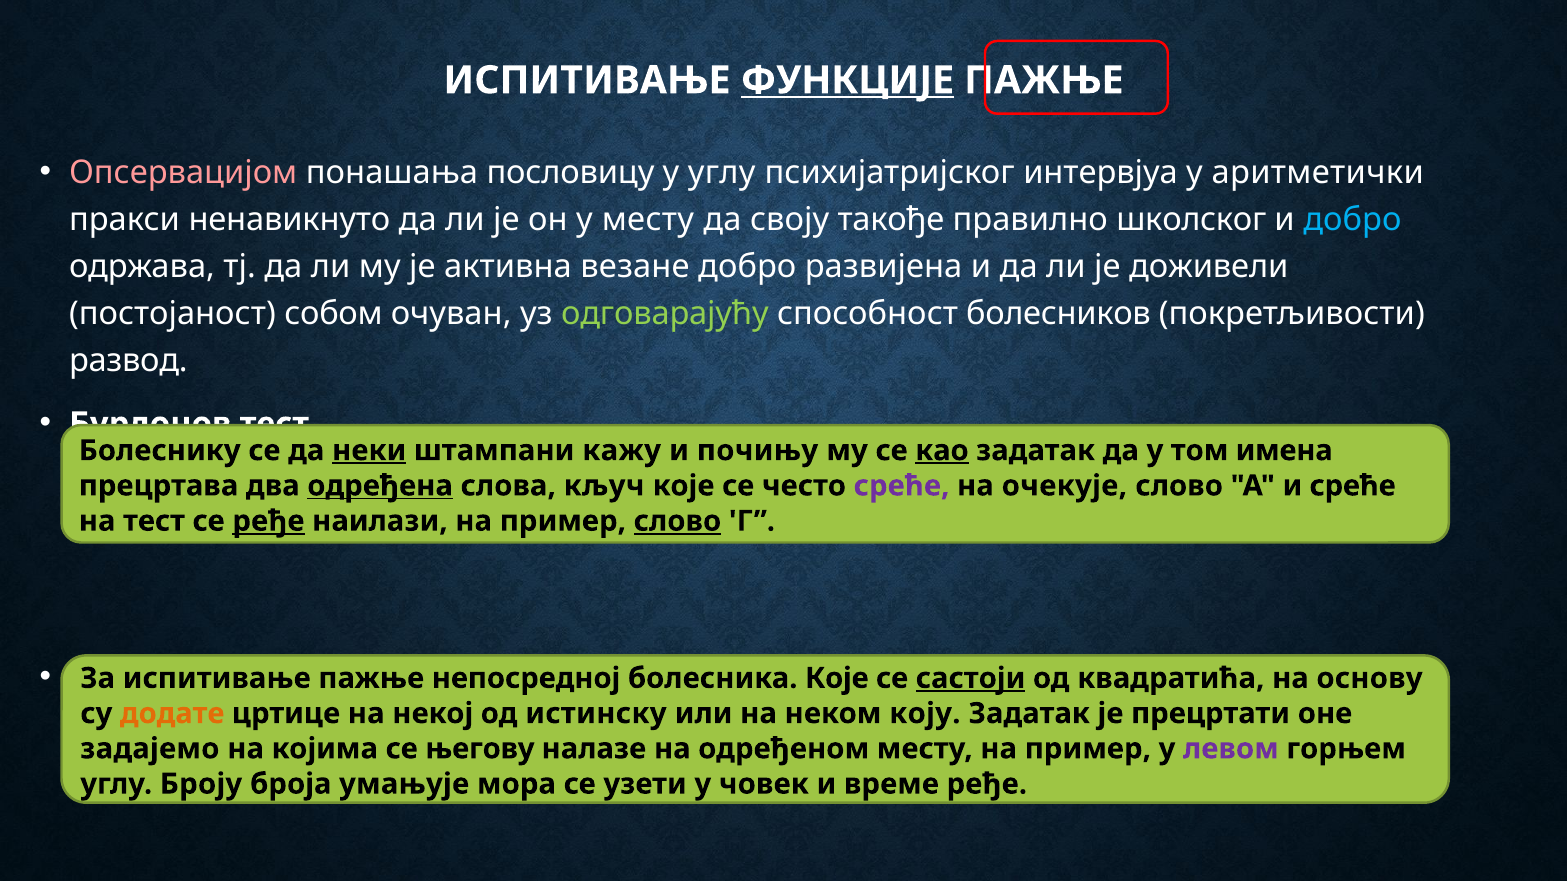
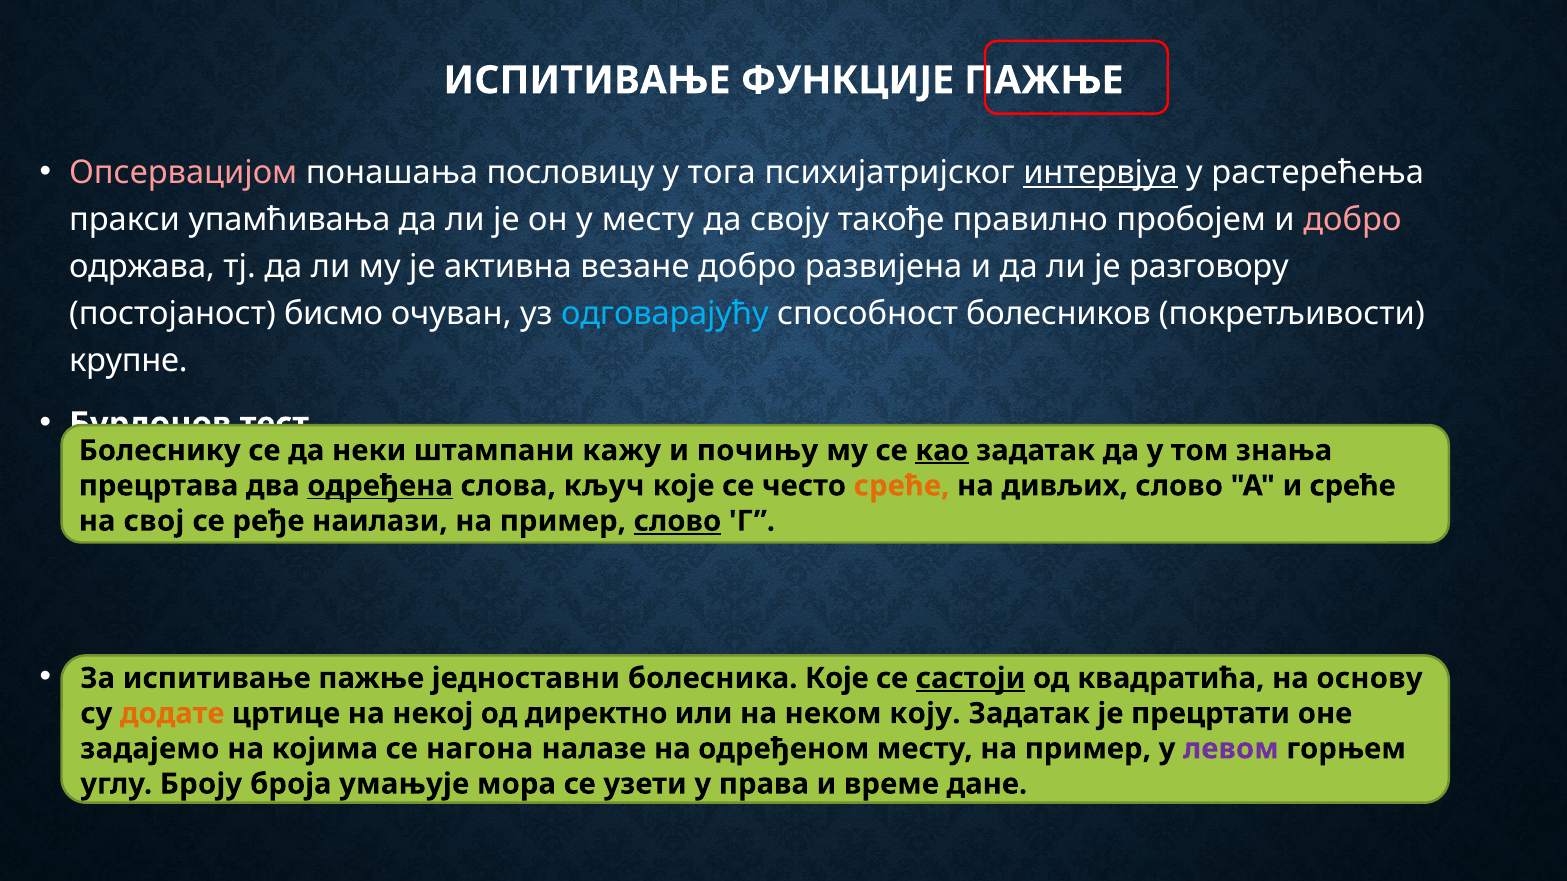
ФУНКЦИЈЕ underline: present -> none (847, 80)
у углу: углу -> тога (722, 173)
интервјуа underline: none -> present (1101, 173)
аритметички: аритметички -> растерећења (1318, 173)
ненавикнуто: ненавикнуто -> упамћивања (289, 220)
школског: школског -> пробојем (1191, 220)
добро colour: light blue -> pink (1352, 220)
доживели: доживели -> разговору (1209, 267)
собом: собом -> бисмо (334, 314)
одговарајућу colour: light green -> light blue (665, 314)
развод: развод -> крупне (128, 361)
неки underline: present -> none (369, 451)
имена: имена -> знања (1284, 451)
среће colour: purple -> orange (902, 486)
очекује: очекује -> дивљих (1065, 486)
на тест: тест -> свој (154, 521)
ређе underline: present -> none (268, 521)
непосредној: непосредној -> једноставни (526, 679)
истинску: истинску -> директно (596, 714)
његову: његову -> нагона (480, 749)
човек: човек -> права (764, 784)
време ређе: ређе -> дане (987, 784)
